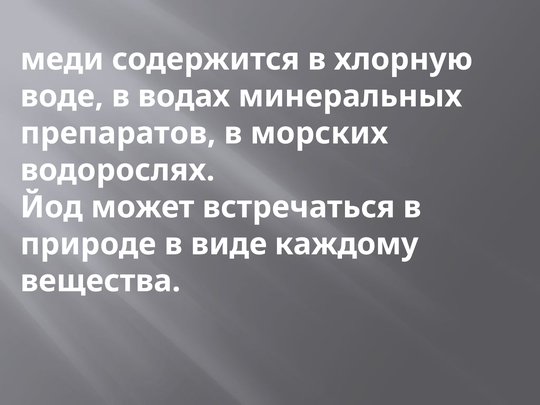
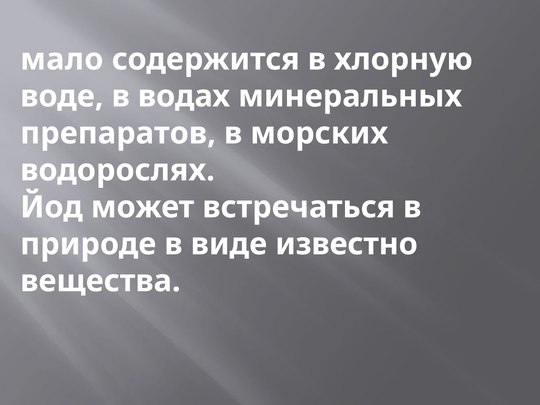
меди: меди -> мало (62, 59)
каждому: каждому -> известно (346, 244)
